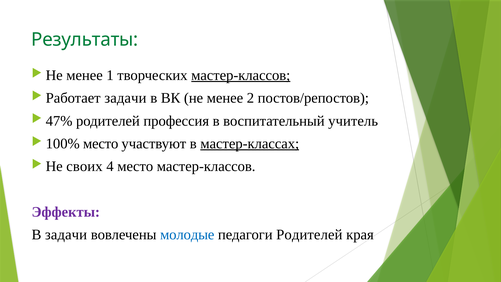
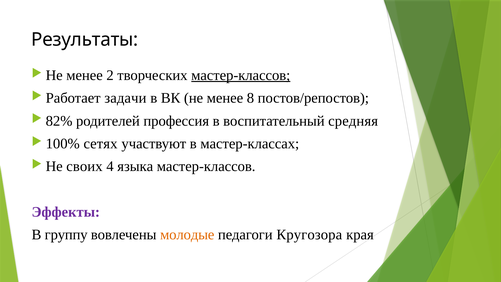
Результаты colour: green -> black (85, 40)
1: 1 -> 2 (110, 75)
2: 2 -> 8 (250, 98)
47%: 47% -> 82% (59, 121)
учитель: учитель -> средняя (353, 121)
100% место: место -> сетях (101, 144)
мастер-классах underline: present -> none (250, 144)
4 место: место -> языка (135, 166)
В задачи: задачи -> группу (66, 235)
молодые colour: blue -> orange (187, 235)
педагоги Родителей: Родителей -> Кругозора (309, 235)
